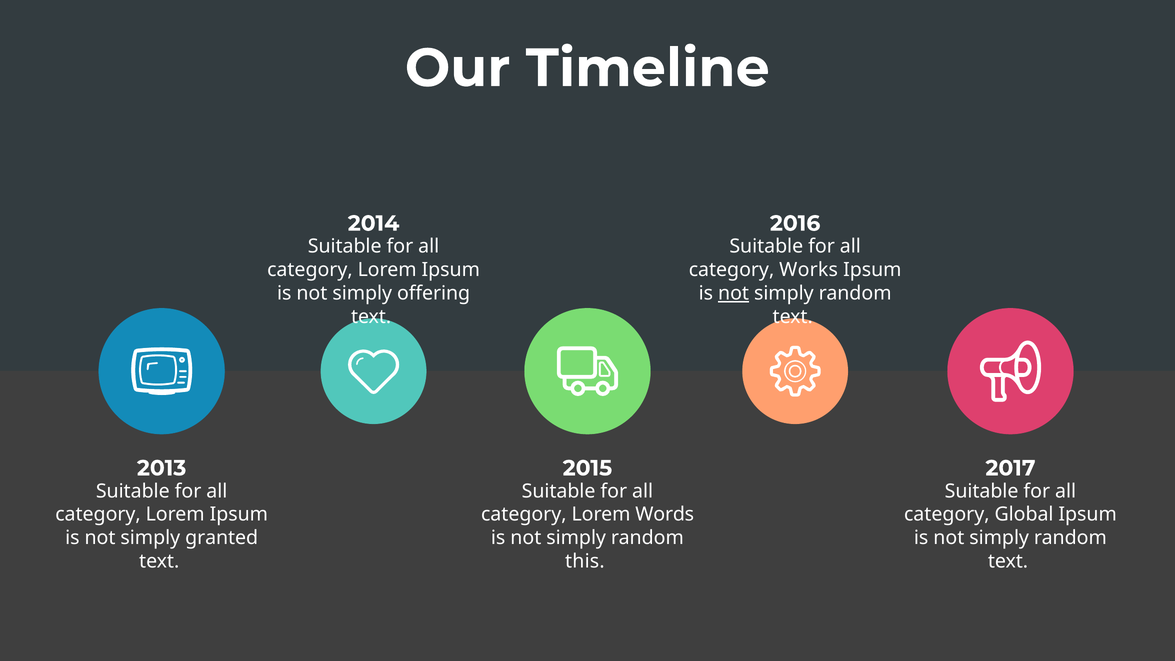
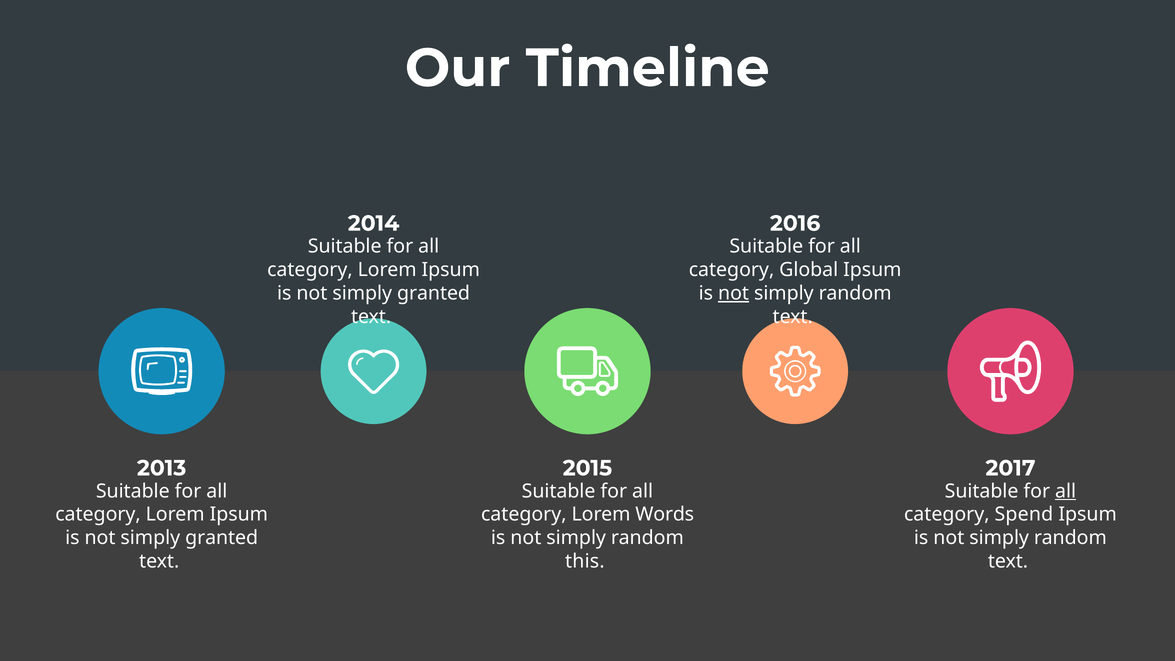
Works: Works -> Global (809, 270)
offering: offering -> granted (434, 293)
all underline: none -> present (1066, 491)
Global: Global -> Spend (1024, 514)
